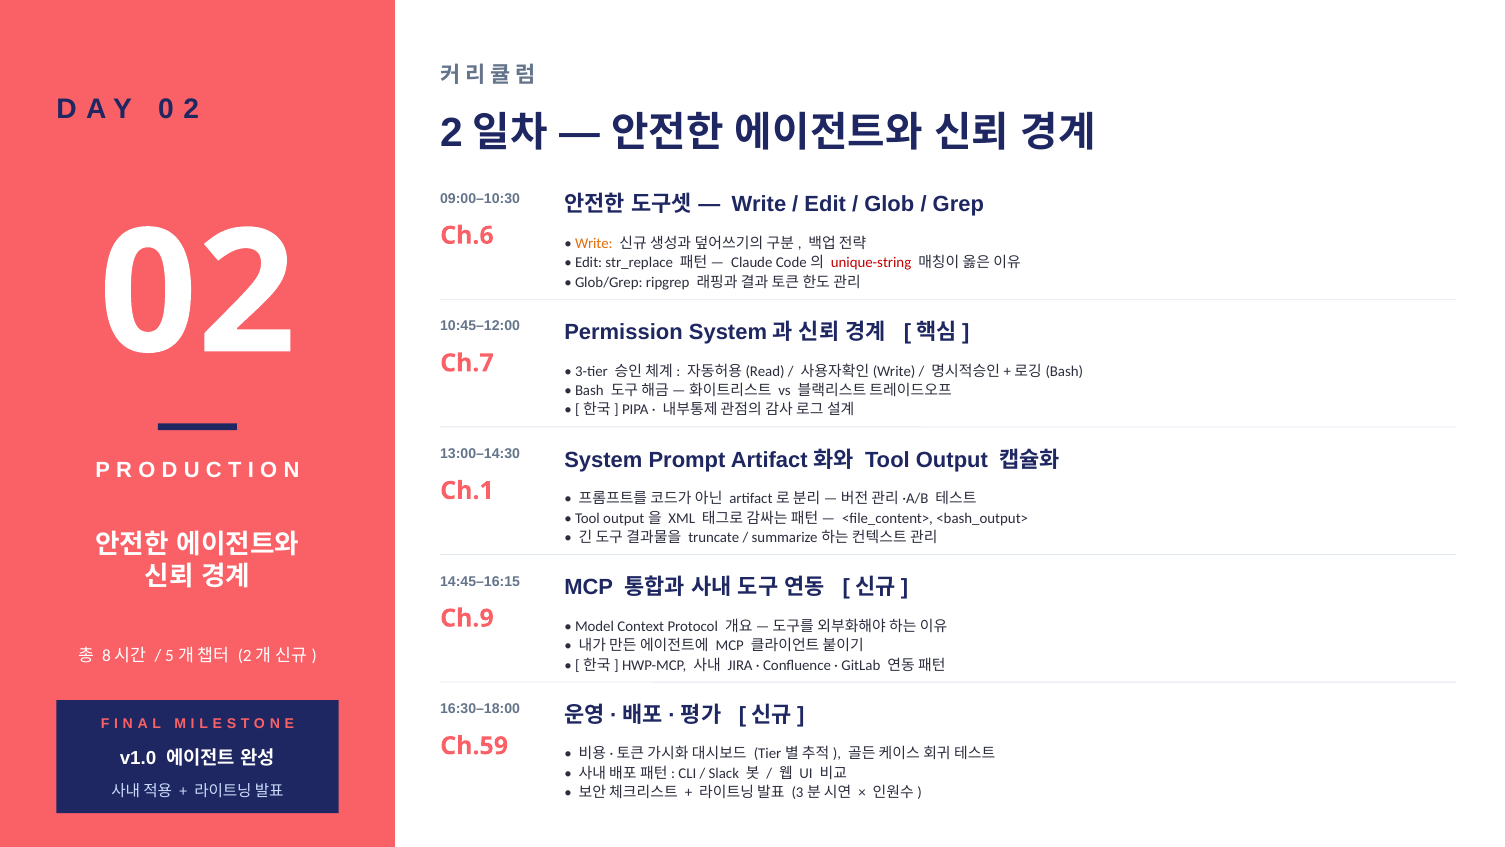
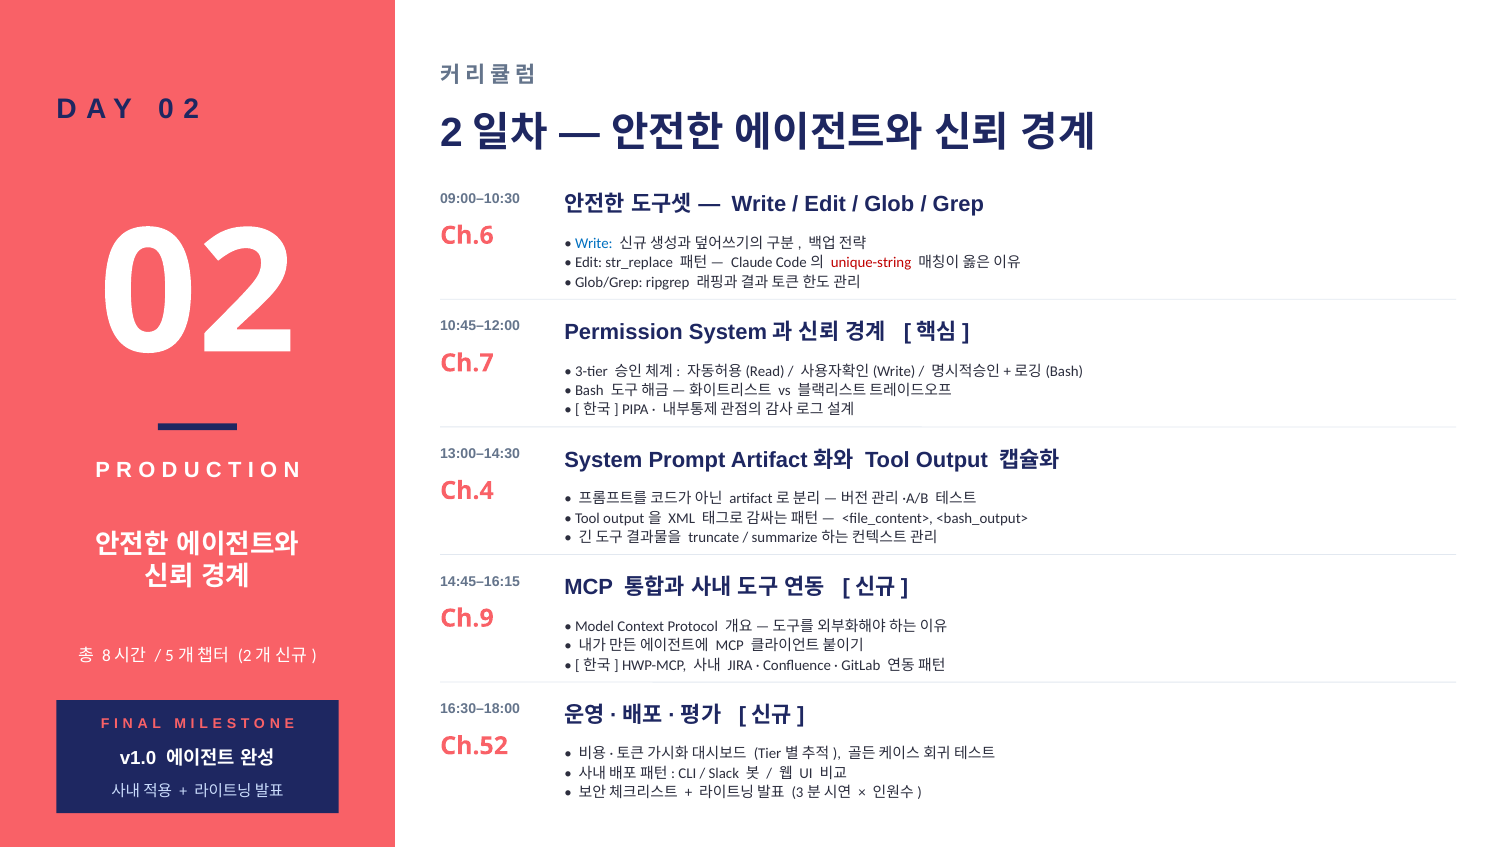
Write colour: orange -> blue (594, 243)
Ch.1: Ch.1 -> Ch.4 (467, 490)
Ch.59: Ch.59 -> Ch.52 (474, 746)
